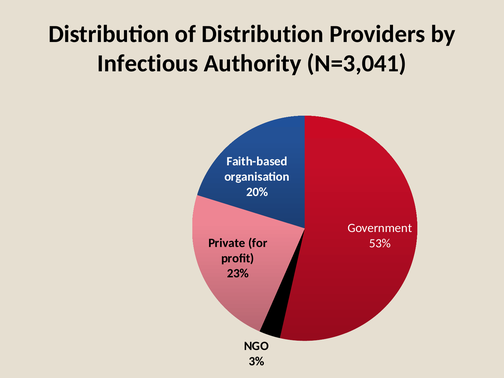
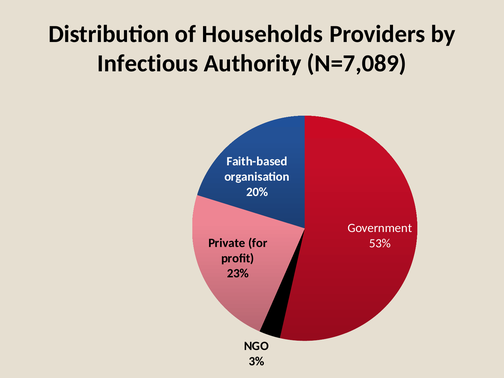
of Distribution: Distribution -> Households (262, 34)
N=3,041: N=3,041 -> N=7,089 (357, 63)
